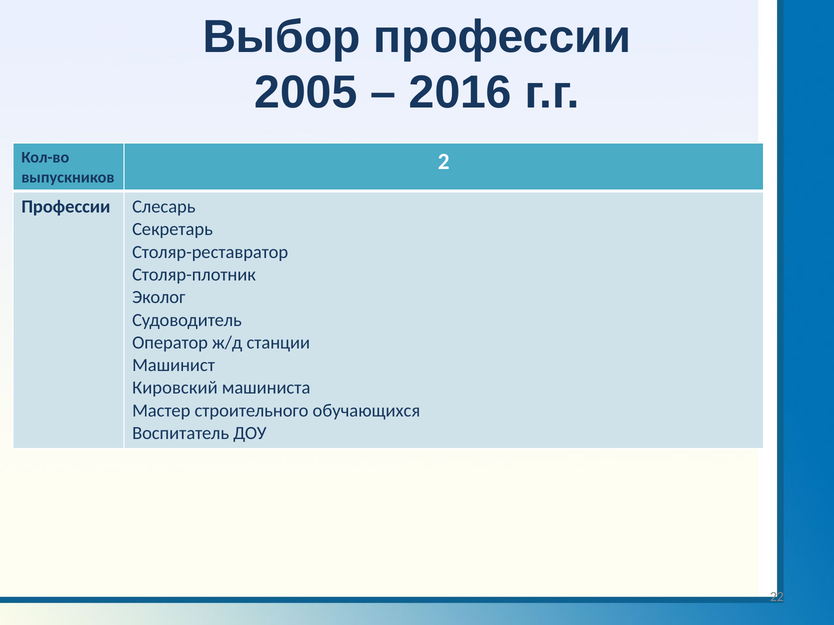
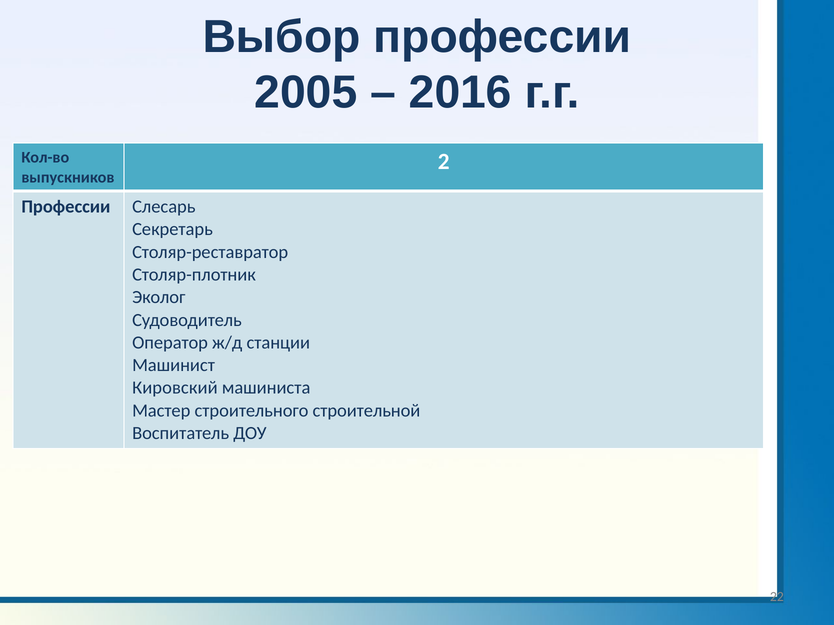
обучающихся: обучающихся -> строительной (366, 411)
